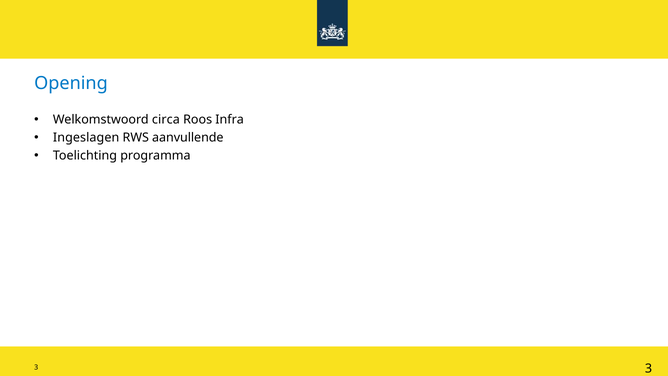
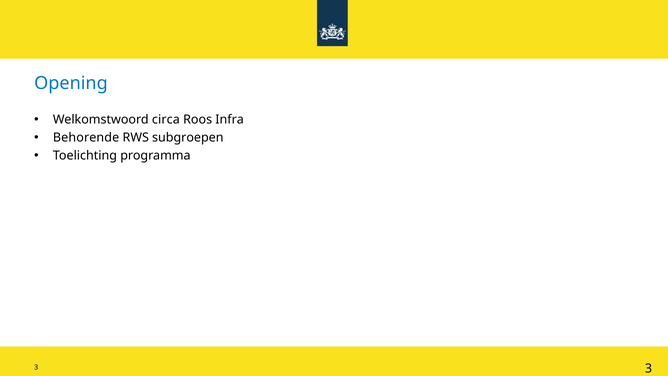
Ingeslagen: Ingeslagen -> Behorende (86, 138)
aanvullende: aanvullende -> subgroepen (188, 138)
